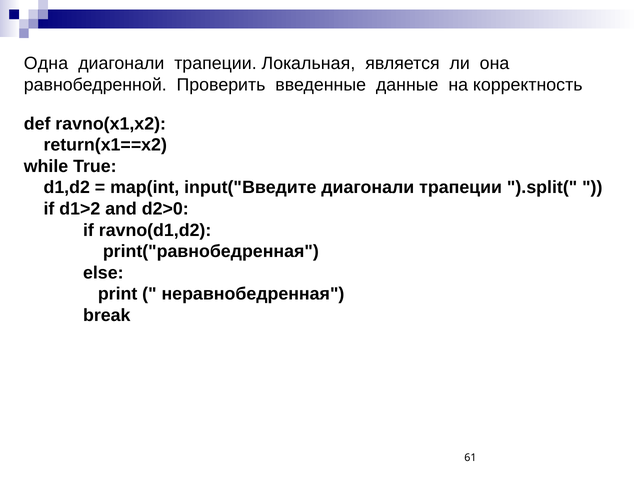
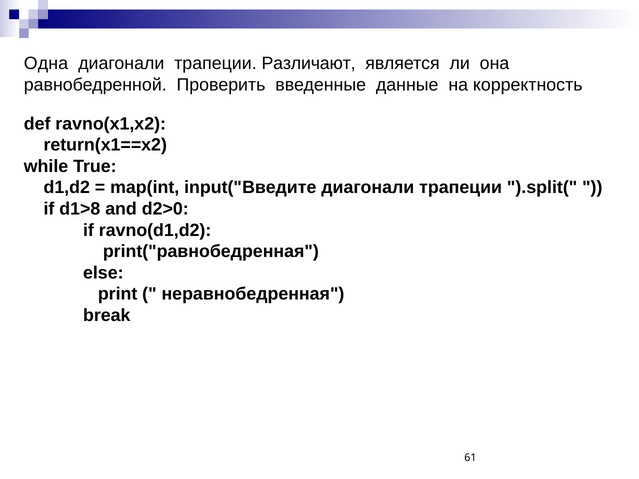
Локальная: Локальная -> Различают (309, 63)
d1>2: d1>2 -> d1>8 (80, 209)
